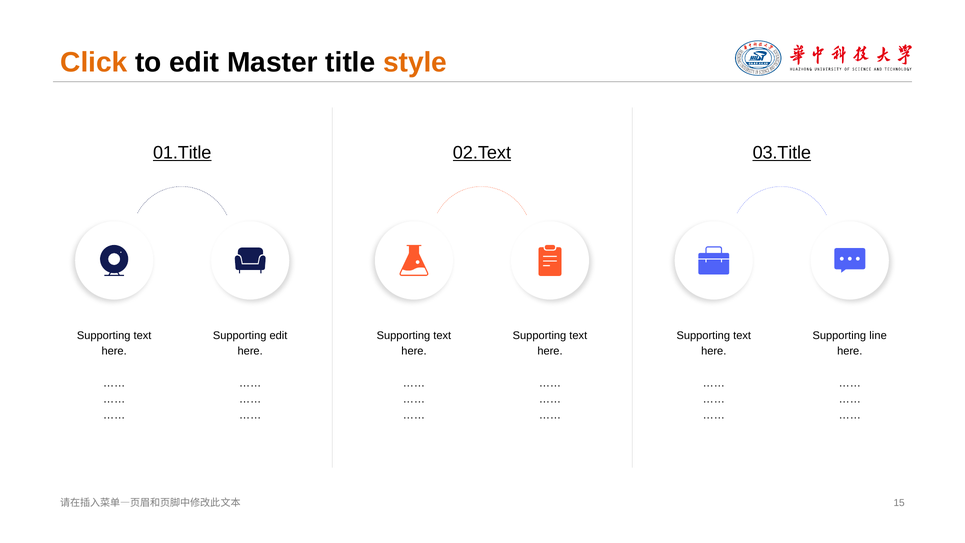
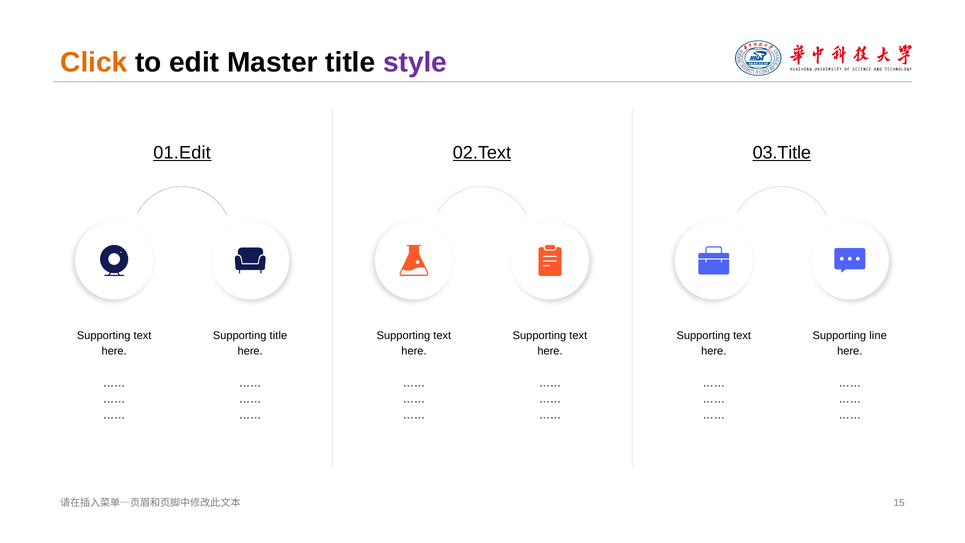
style colour: orange -> purple (415, 62)
01.Title: 01.Title -> 01.Edit (182, 153)
Supporting edit: edit -> title (278, 335)
